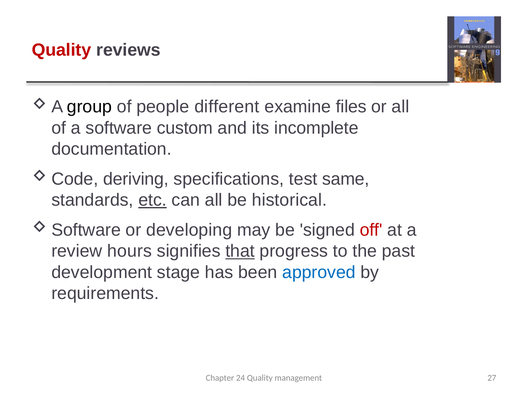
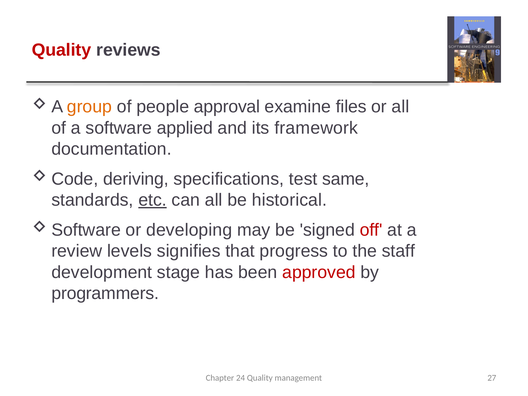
group colour: black -> orange (90, 107)
different: different -> approval (227, 107)
custom: custom -> applied (185, 128)
incomplete: incomplete -> framework (316, 128)
hours: hours -> levels (130, 251)
that underline: present -> none (240, 251)
past: past -> staff (398, 251)
approved colour: blue -> red (319, 272)
requirements: requirements -> programmers (105, 293)
